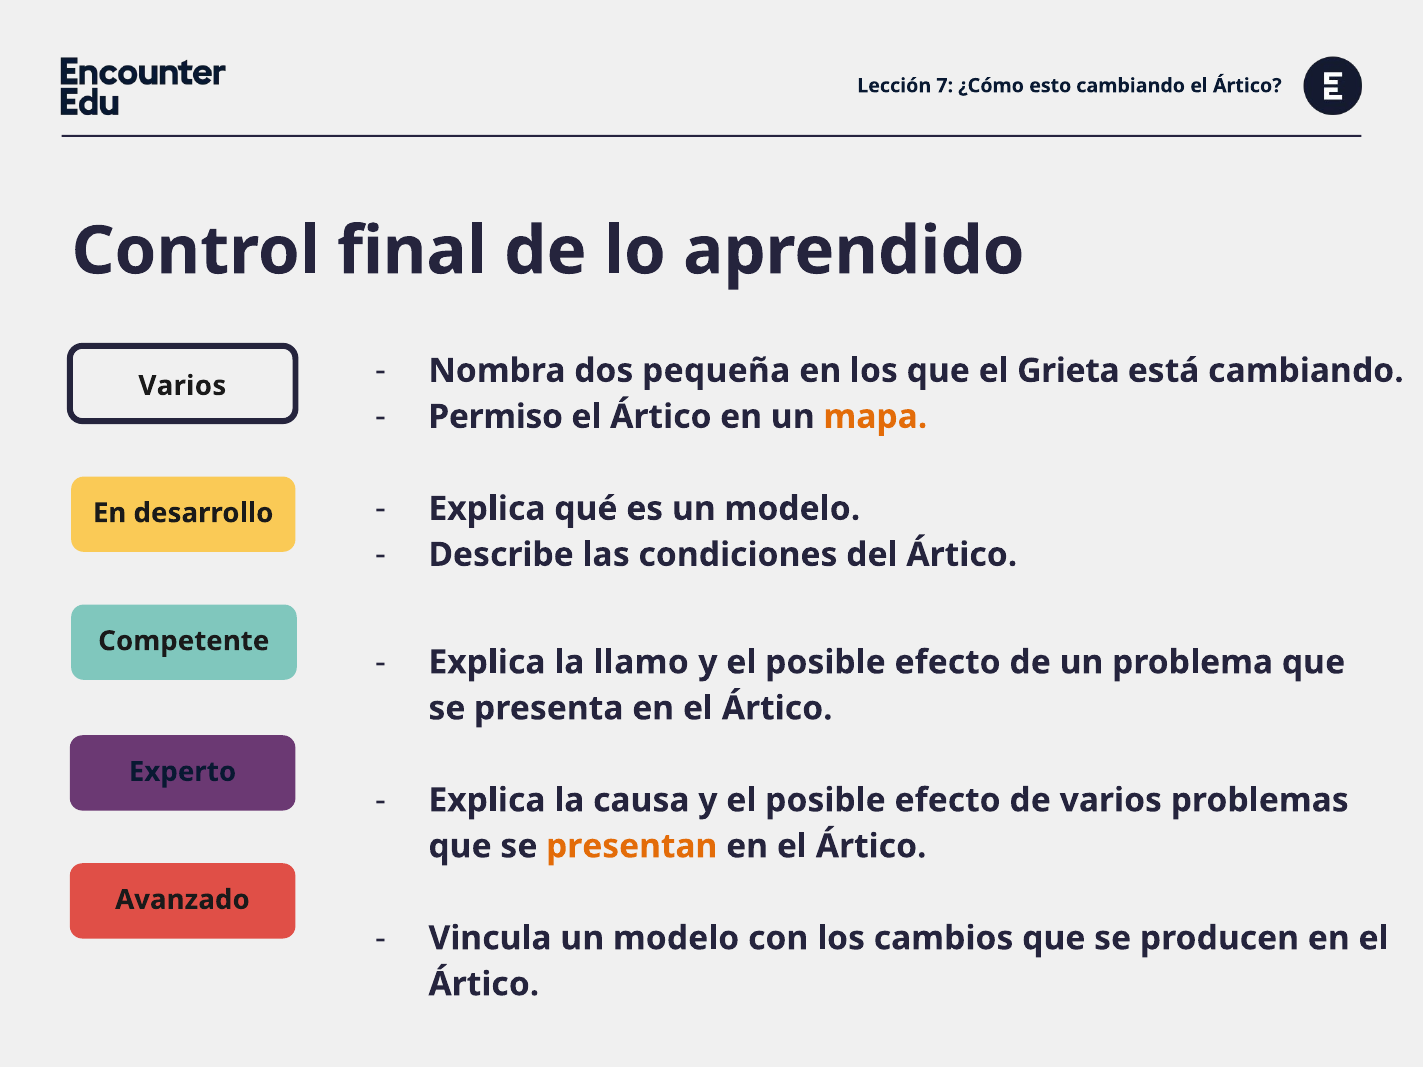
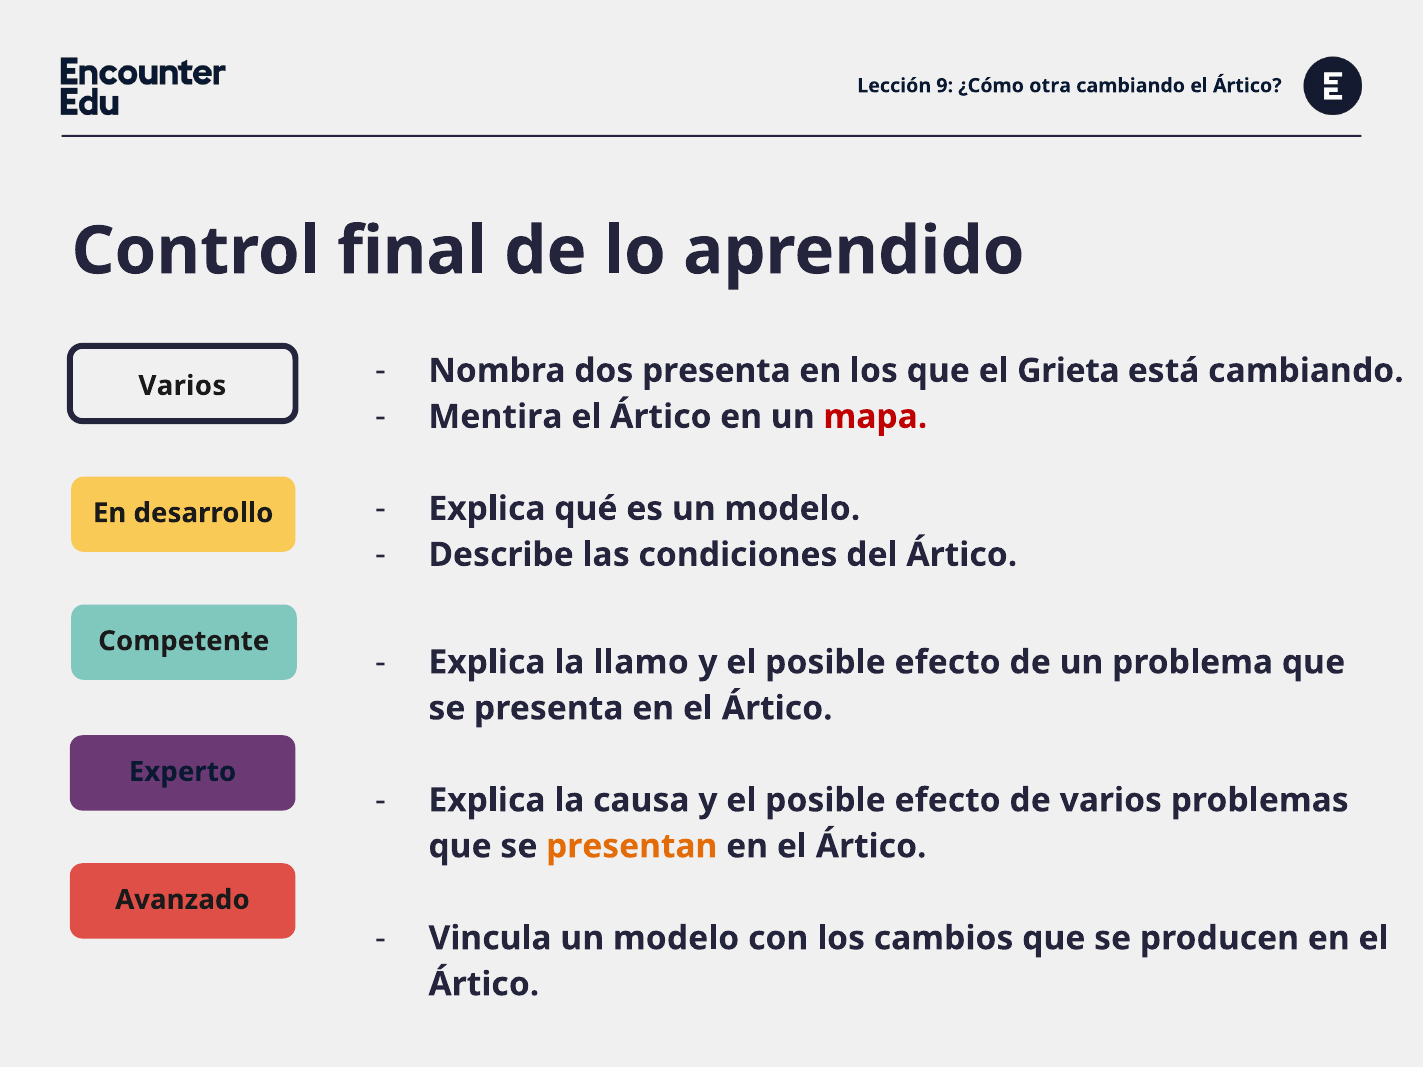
7: 7 -> 9 (945, 86)
esto: esto -> otra (1050, 86)
dos pequeña: pequeña -> presenta (716, 371)
Permiso: Permiso -> Mentira (495, 417)
mapa colour: orange -> red (875, 417)
